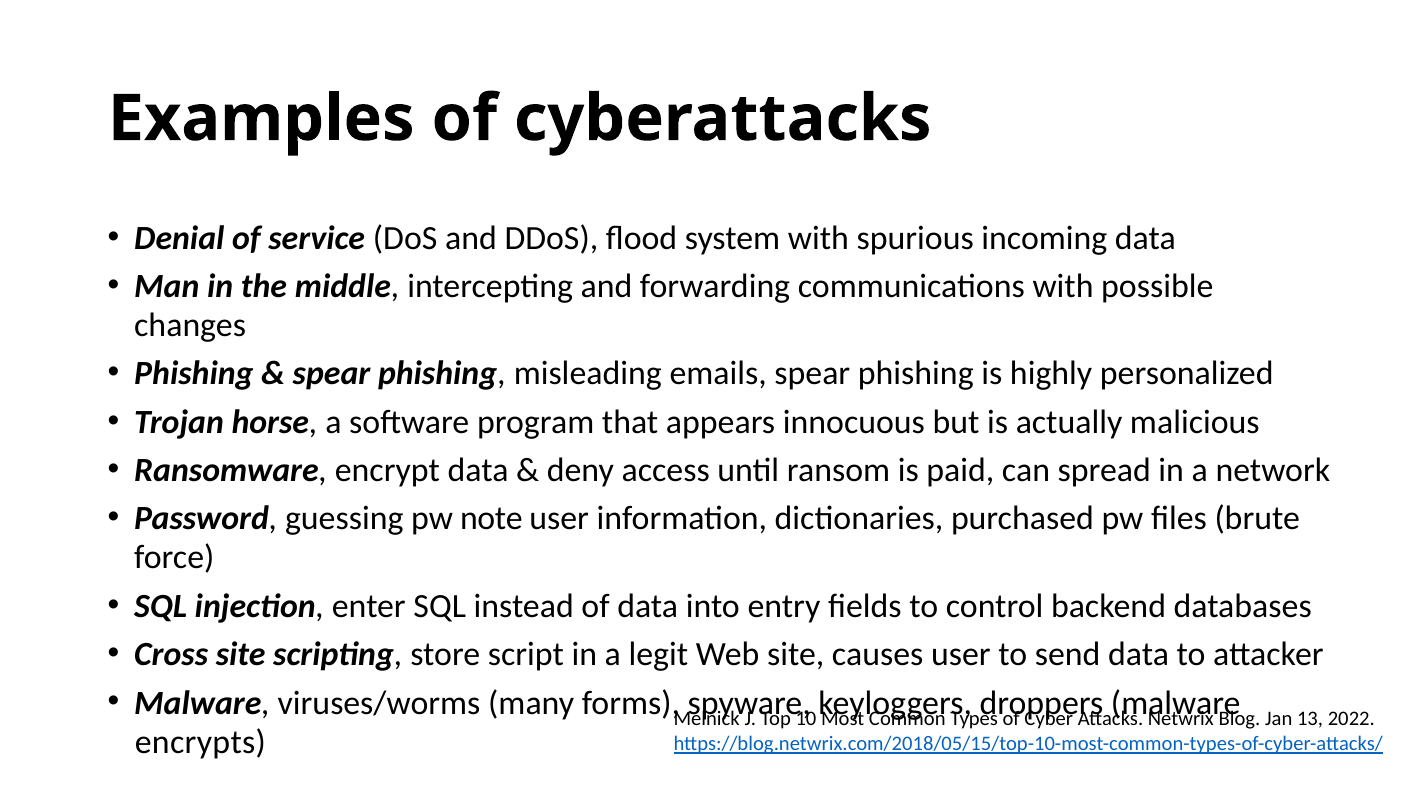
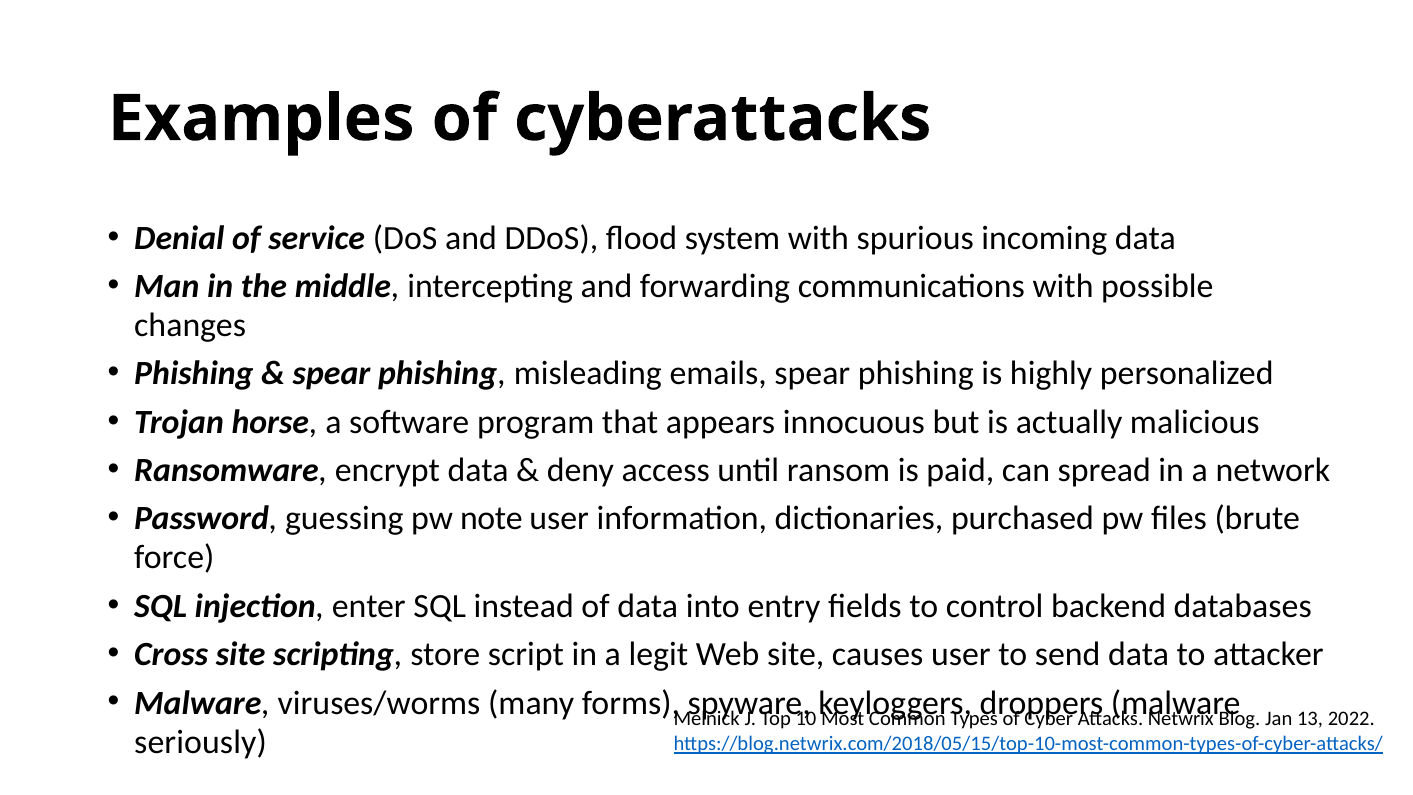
encrypts: encrypts -> seriously (201, 742)
